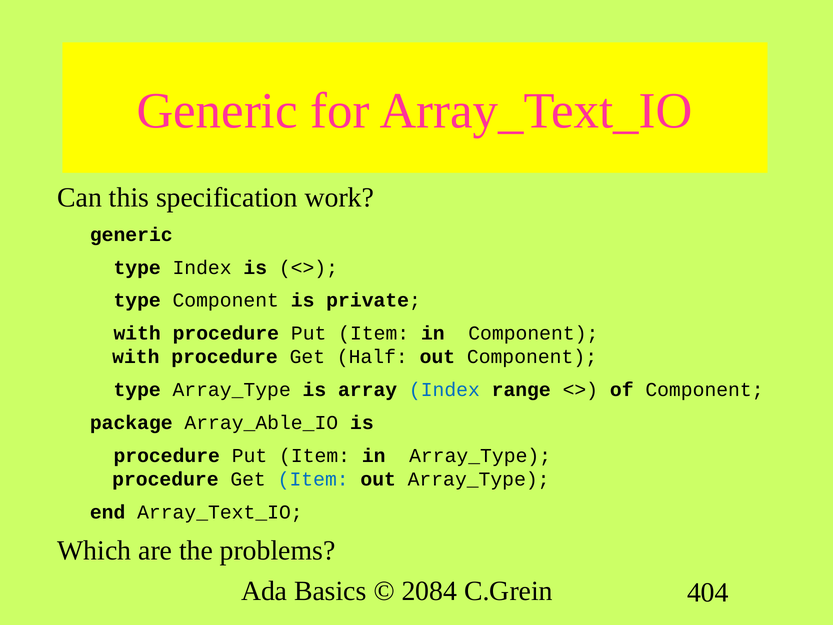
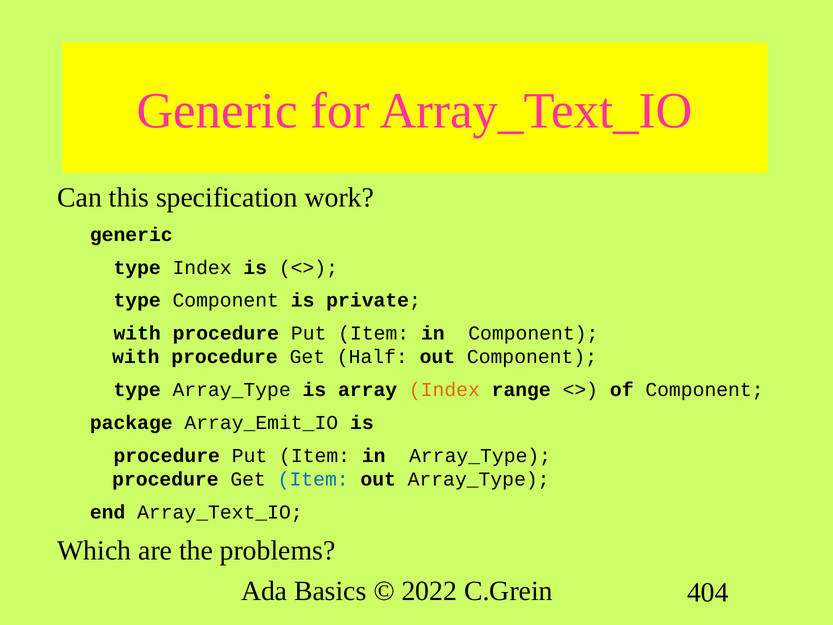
Index colour: blue -> orange (444, 390)
Array_Able_IO: Array_Able_IO -> Array_Emit_IO (261, 423)
2084: 2084 -> 2022 (429, 591)
